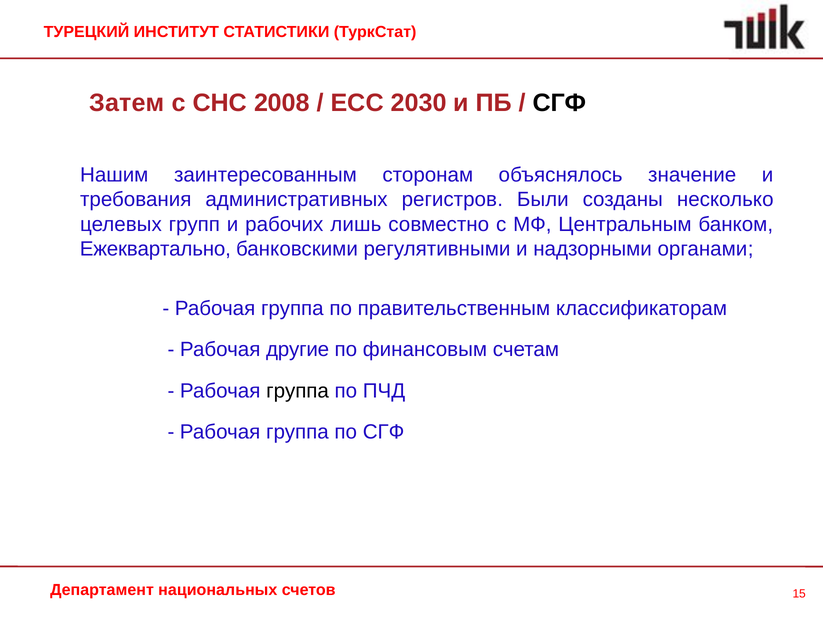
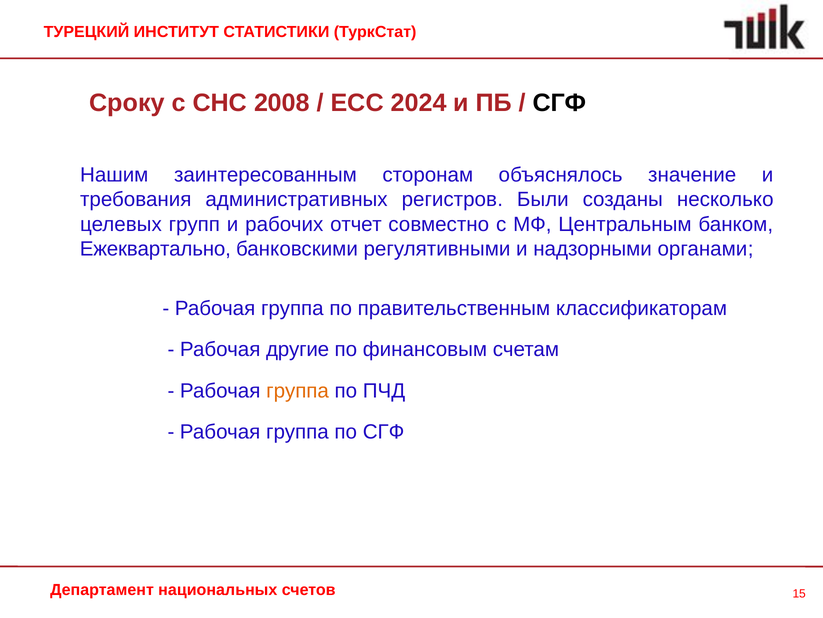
Затем: Затем -> Сроку (127, 103)
2030: 2030 -> 2024 (419, 103)
лишь: лишь -> отчет (356, 224)
группа colour: black -> orange (298, 390)
